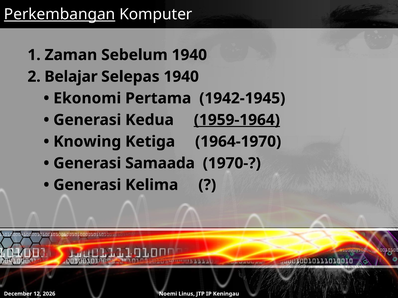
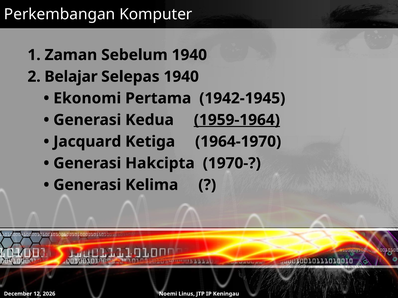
Perkembangan underline: present -> none (60, 14)
Knowing: Knowing -> Jacquard (87, 142)
Samaada: Samaada -> Hakcipta (160, 163)
